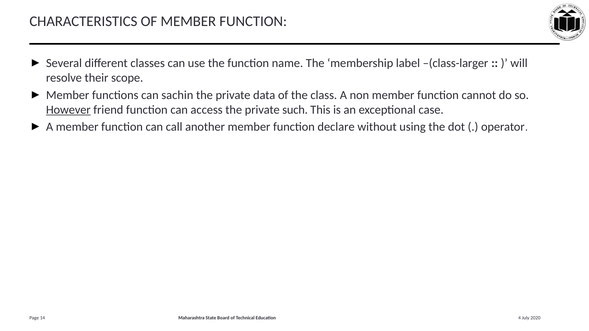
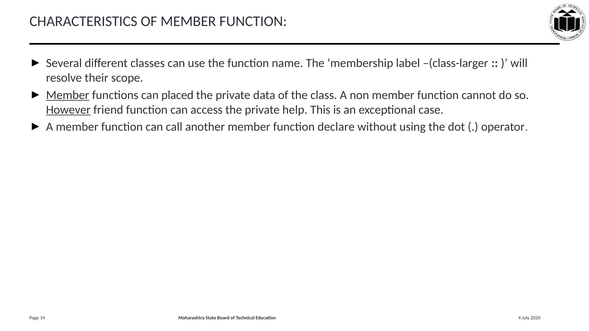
Member underline: none -> present (68, 95)
sachin: sachin -> placed (177, 95)
such: such -> help (295, 110)
